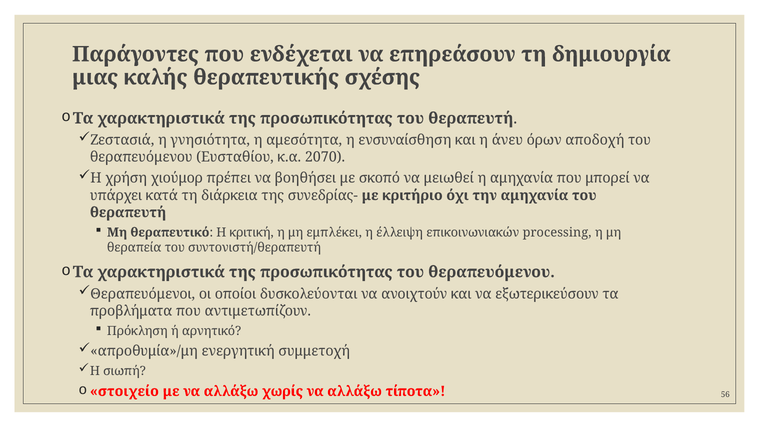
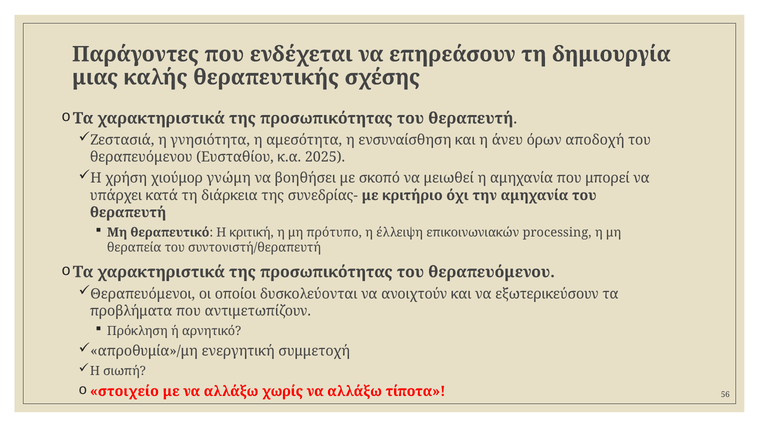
2070: 2070 -> 2025 (325, 157)
πρέπει: πρέπει -> γνώμη (229, 178)
εμπλέκει: εμπλέκει -> πρότυπο (334, 232)
